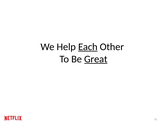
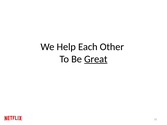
Each underline: present -> none (88, 47)
